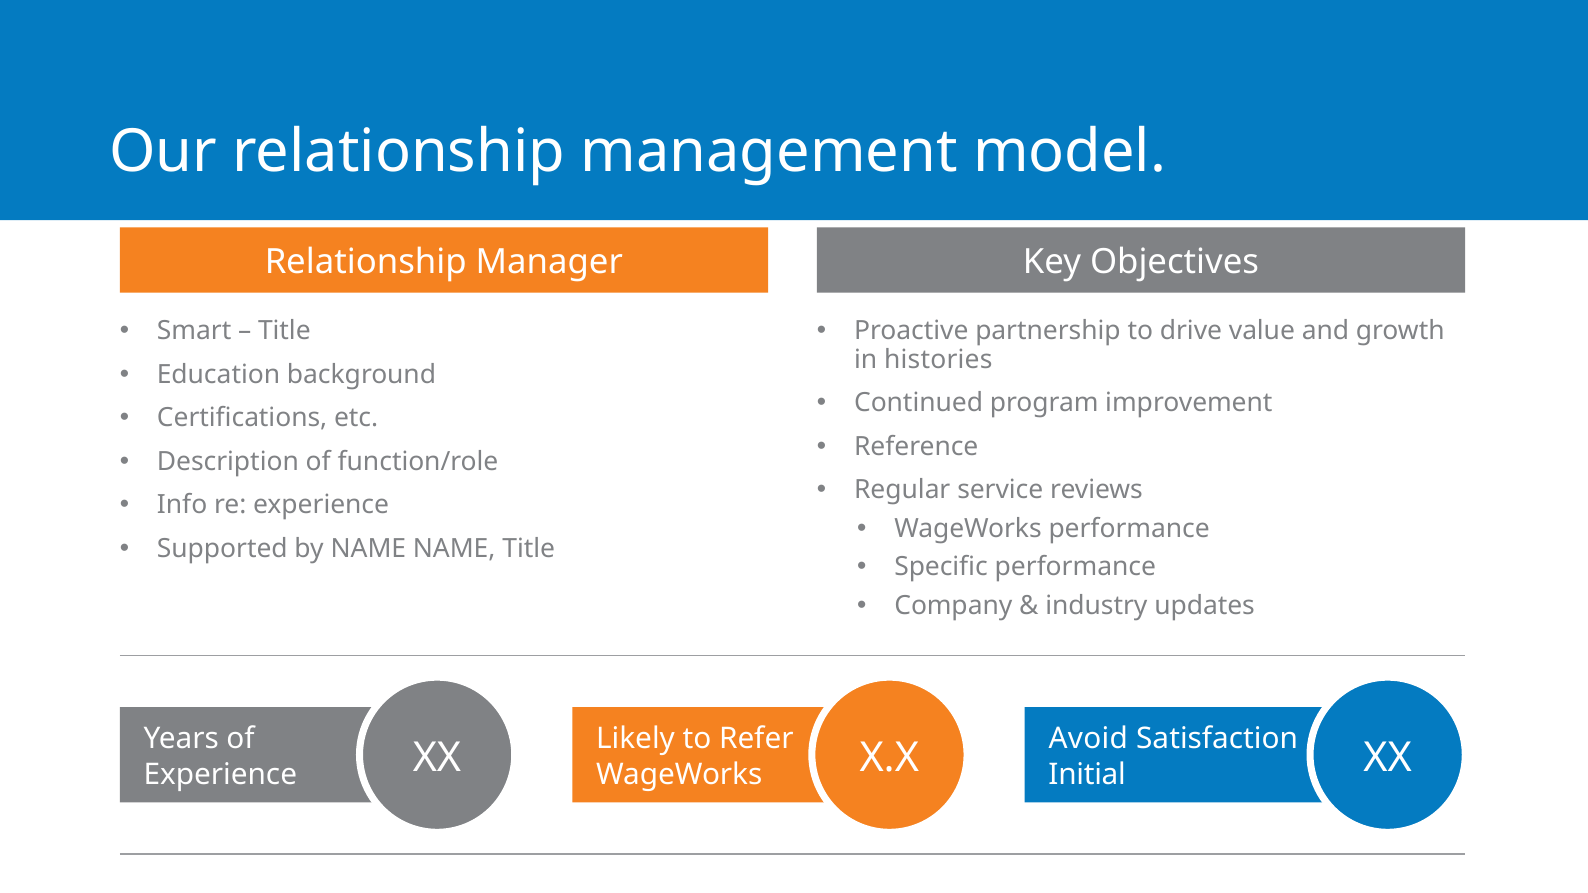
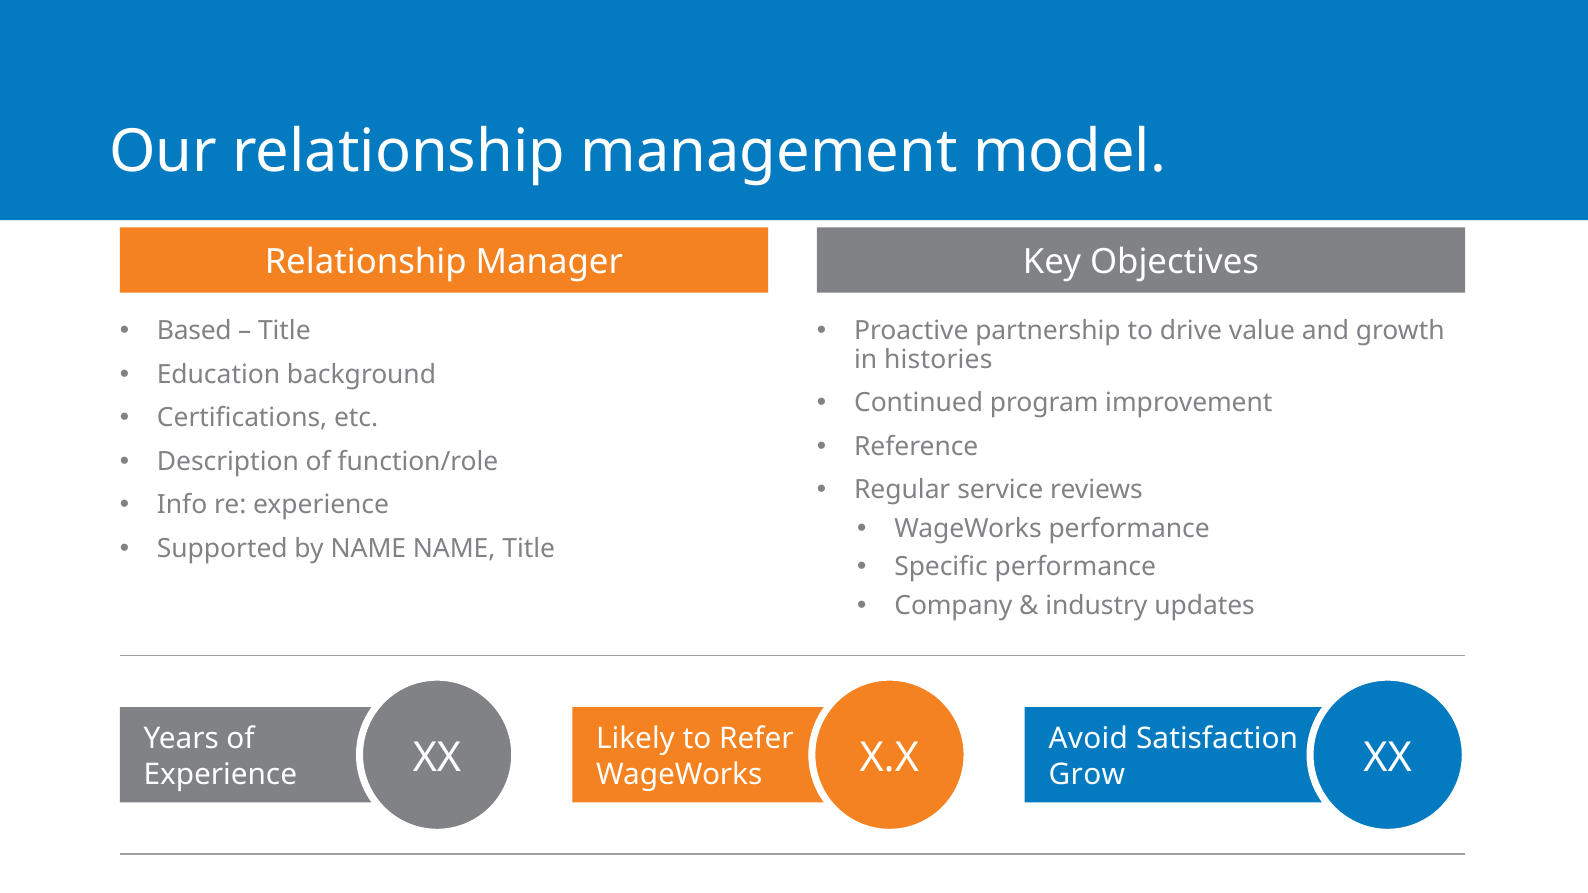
Smart: Smart -> Based (194, 331)
Initial: Initial -> Grow (1087, 775)
